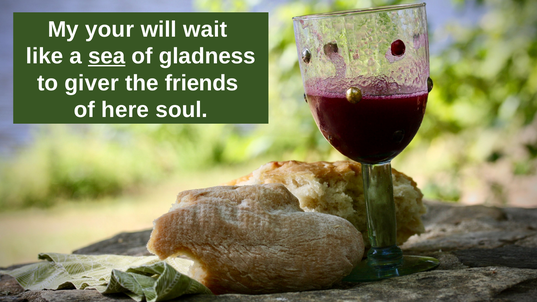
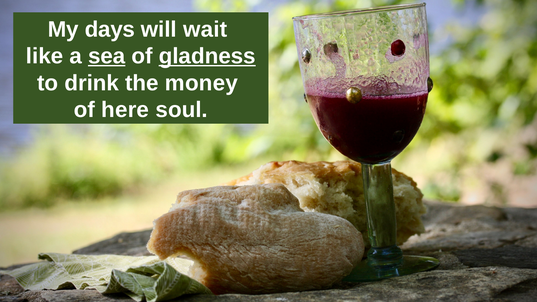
your: your -> days (110, 29)
gladness underline: none -> present (207, 56)
giver: giver -> drink (92, 83)
friends: friends -> money (201, 83)
